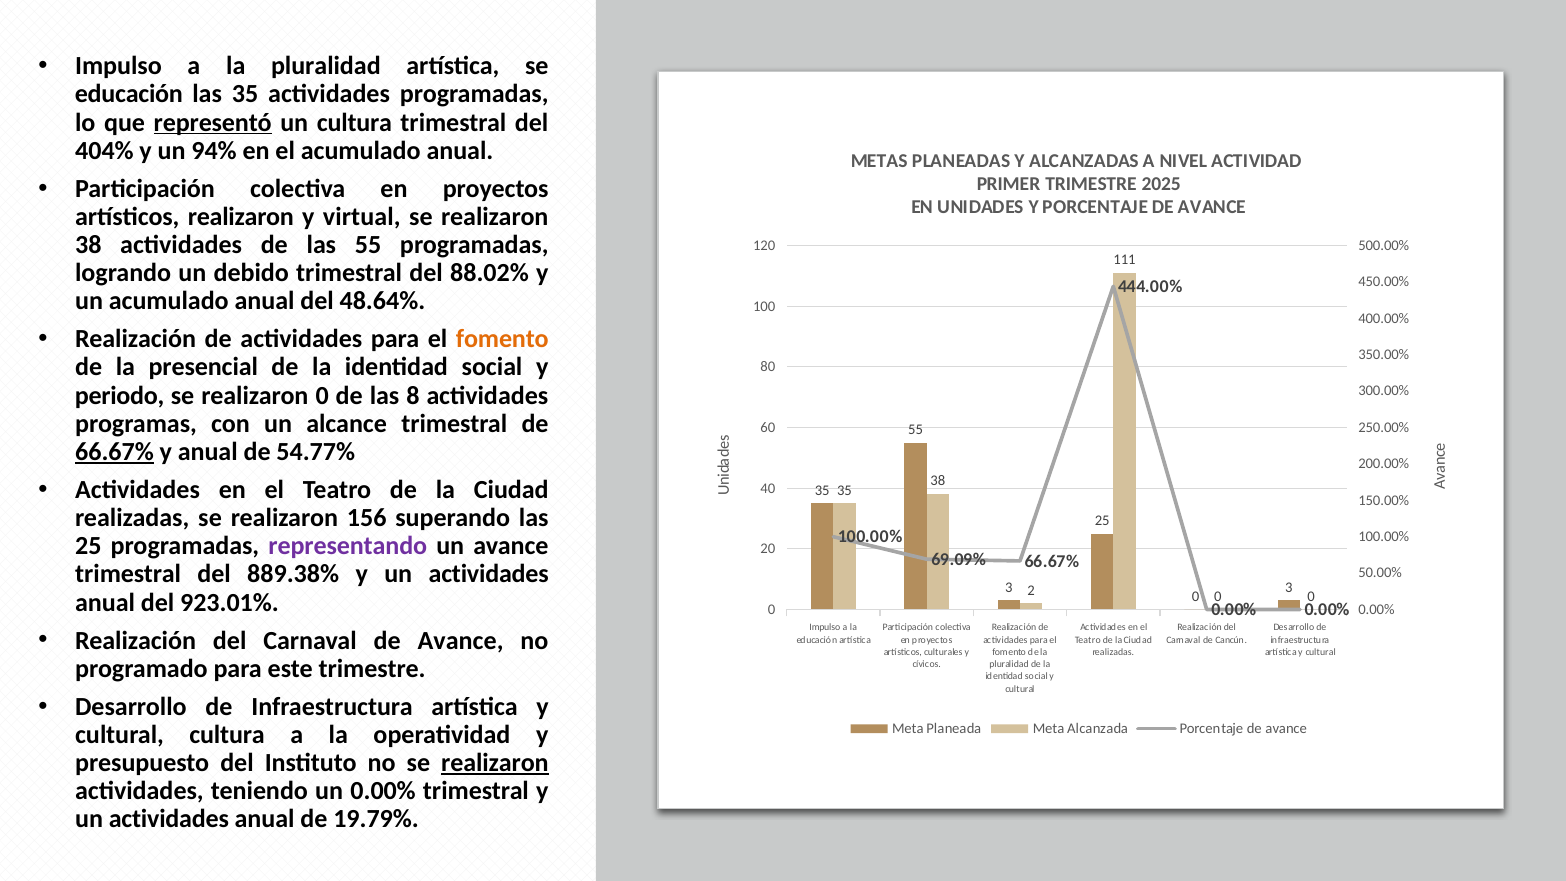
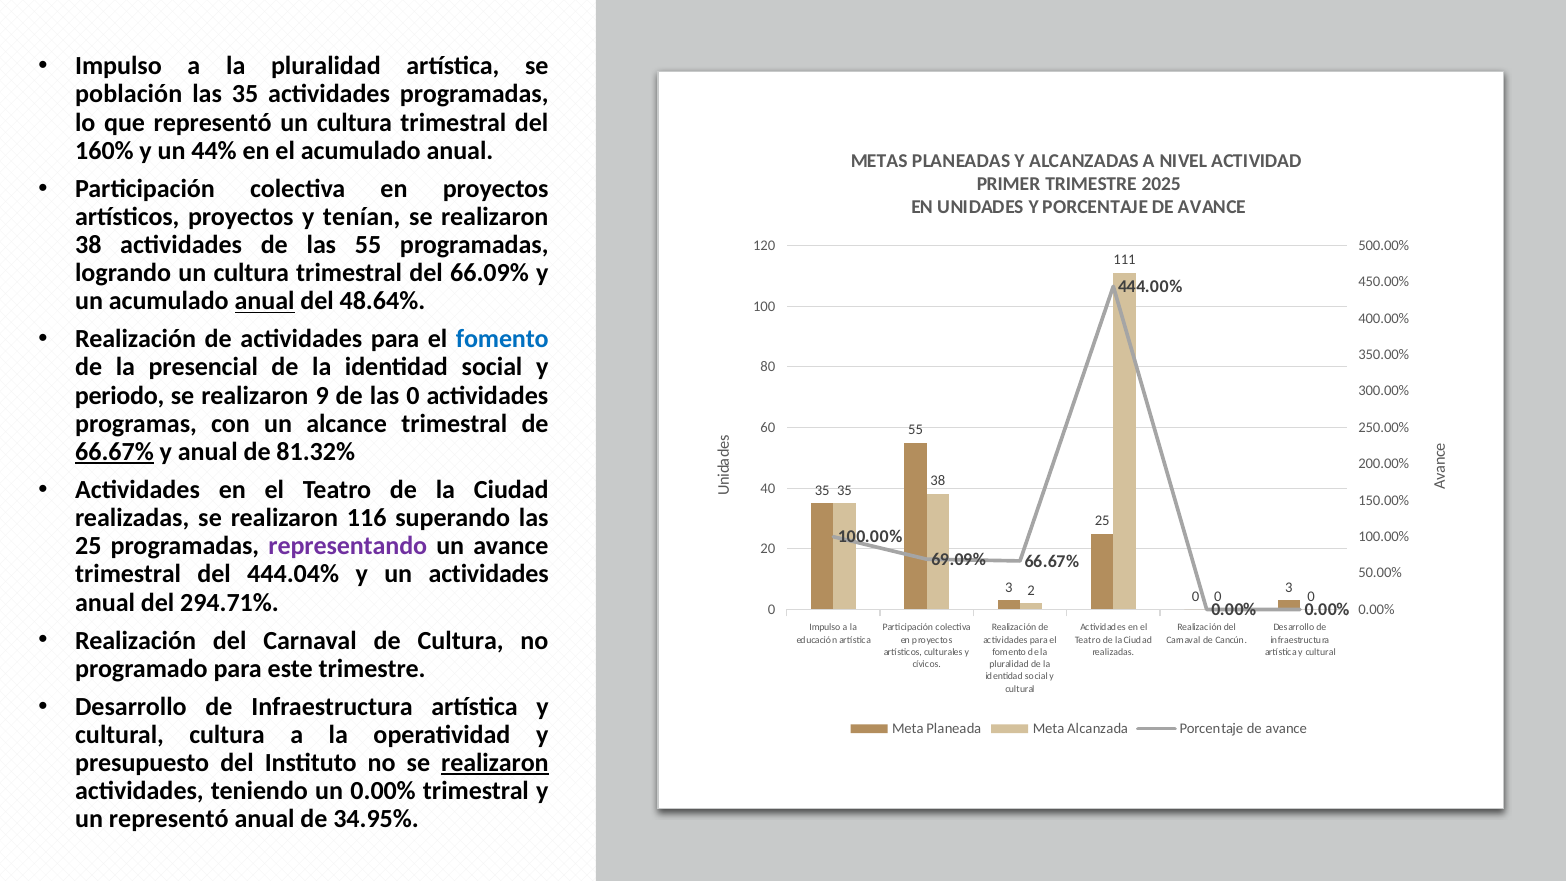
educación: educación -> población (129, 94)
representó underline: present -> none (213, 122)
404%: 404% -> 160% (104, 151)
94%: 94% -> 44% (214, 151)
artísticos realizaron: realizaron -> proyectos (241, 217)
virtual: virtual -> tenían (362, 217)
logrando un debido: debido -> cultura (251, 273)
88.02%: 88.02% -> 66.09% (490, 273)
anual underline: none -> present (265, 301)
fomento colour: orange -> blue (502, 339)
realizaron 0: 0 -> 9 (322, 395)
las 8: 8 -> 0 (413, 395)
54.77%: 54.77% -> 81.32% (316, 452)
156: 156 -> 116 (367, 518)
889.38%: 889.38% -> 444.04% (293, 574)
923.01%: 923.01% -> 294.71% (229, 602)
Carnaval de Avance: Avance -> Cultura (461, 640)
actividades: actividades -> representó (169, 819)
19.79%: 19.79% -> 34.95% (376, 819)
